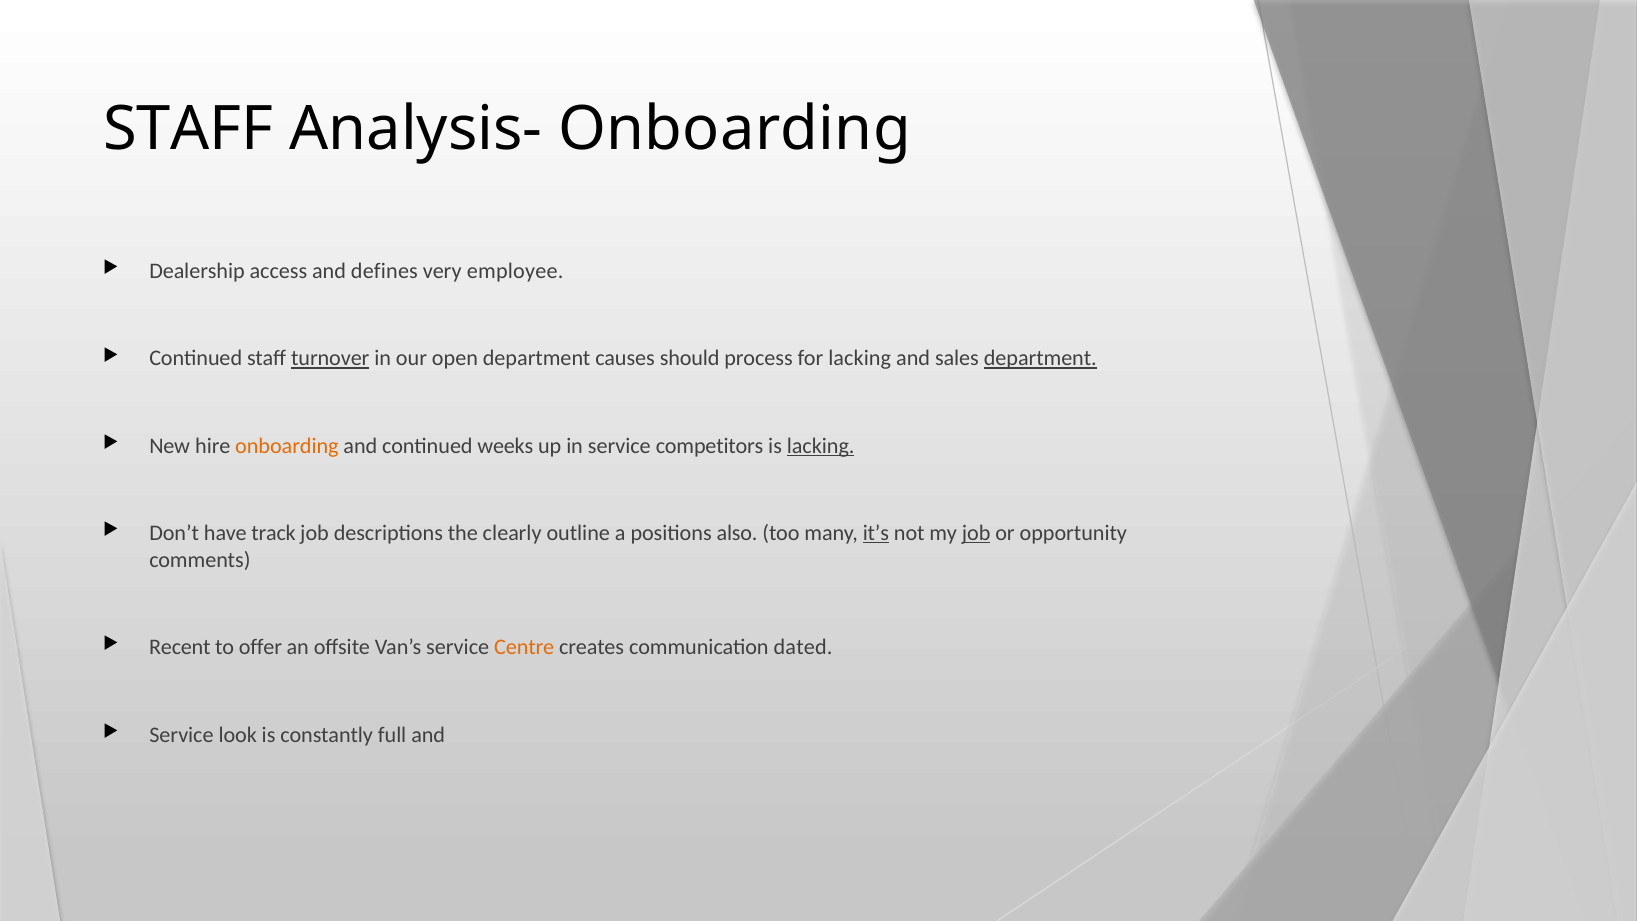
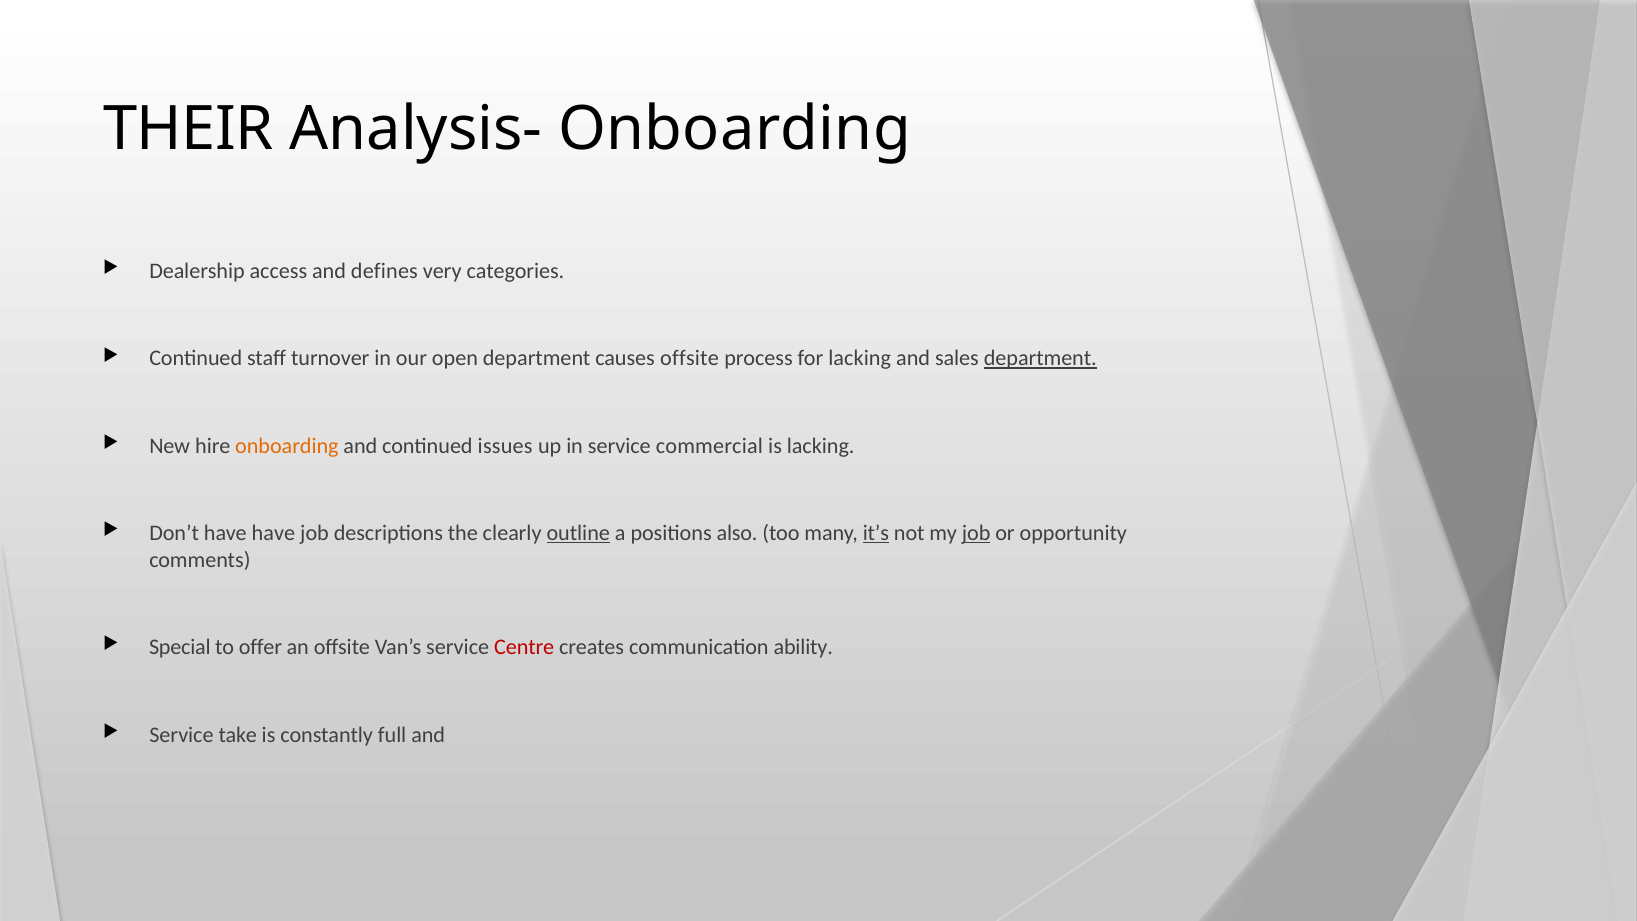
STAFF: STAFF -> THEIR (189, 129)
employee: employee -> categories (515, 271)
turnover underline: present -> none (330, 358)
causes should: should -> offsite (690, 358)
weeks: weeks -> issues (505, 446)
competitors: competitors -> commercial (709, 446)
lacking underline: present -> none (821, 446)
have track: track -> have (273, 533)
outline underline: none -> present (578, 533)
Recent: Recent -> Special (180, 647)
Centre colour: orange -> red (524, 647)
dated: dated -> ability (803, 647)
look: look -> take (238, 735)
